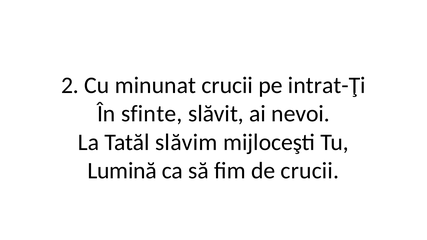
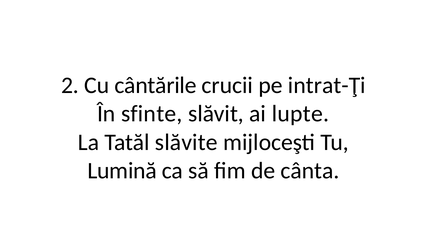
minunat: minunat -> cântările (156, 85)
nevoi: nevoi -> lupte (300, 114)
slăvim: slăvim -> slăvite (186, 142)
de crucii: crucii -> cânta (310, 171)
